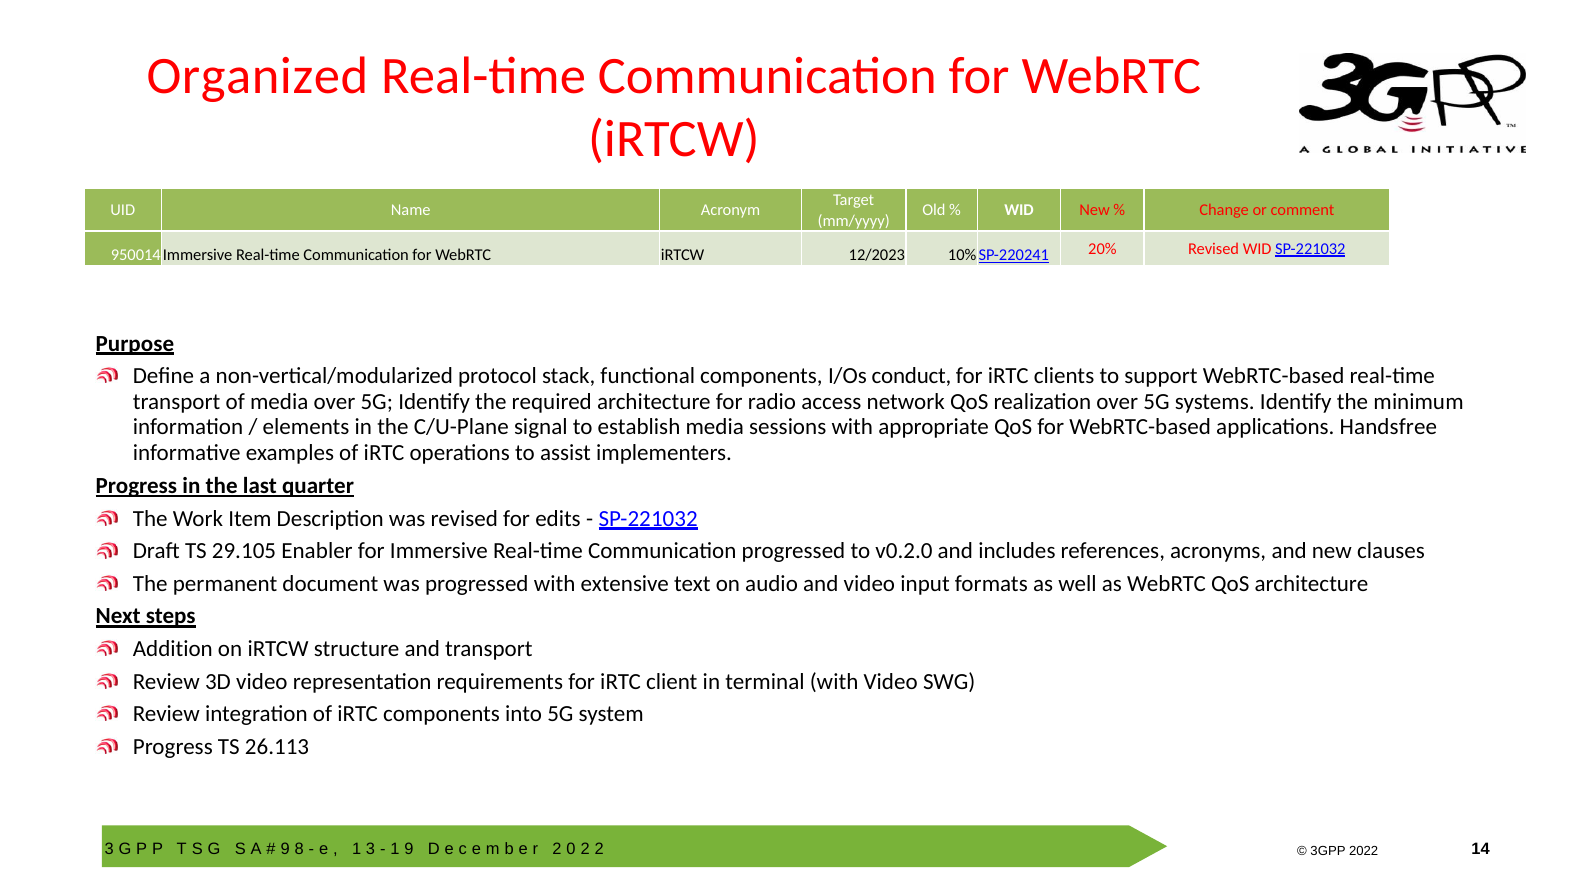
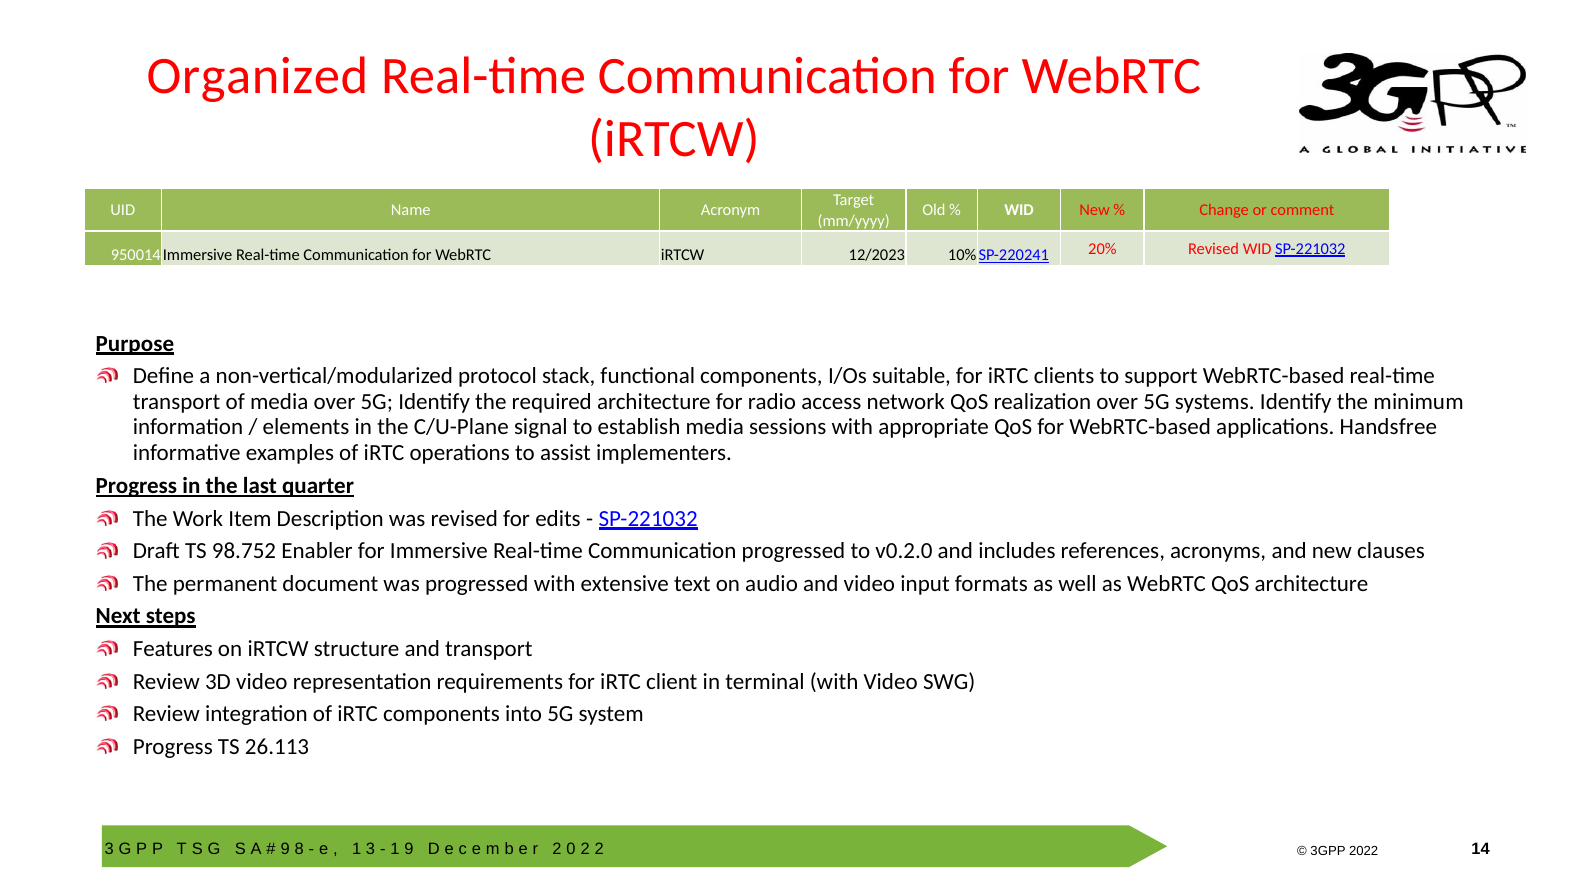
conduct: conduct -> suitable (911, 376)
29.105: 29.105 -> 98.752 (244, 551)
Addition: Addition -> Features (173, 649)
